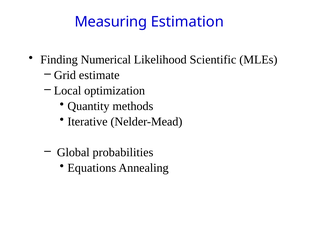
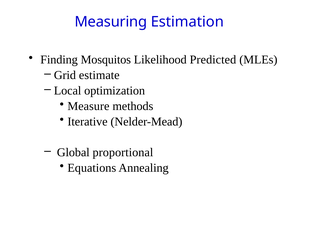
Numerical: Numerical -> Mosquitos (106, 60)
Scientific: Scientific -> Predicted (213, 60)
Quantity: Quantity -> Measure (88, 106)
probabilities: probabilities -> proportional (123, 152)
